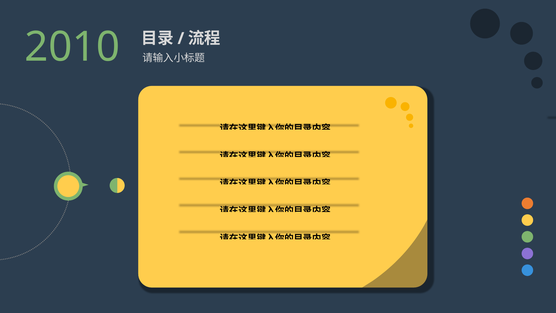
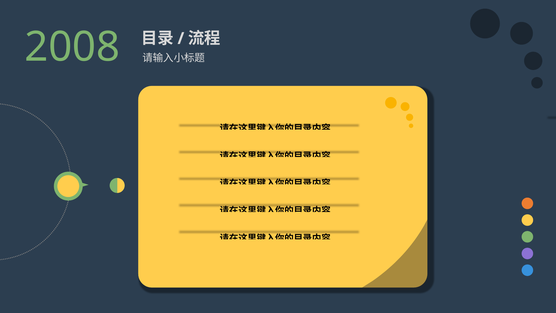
2010: 2010 -> 2008 (72, 47)
